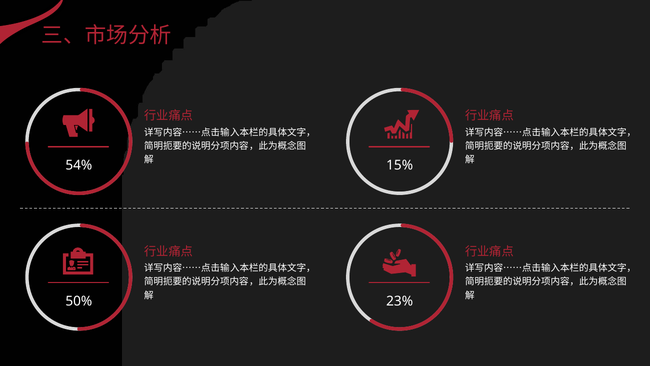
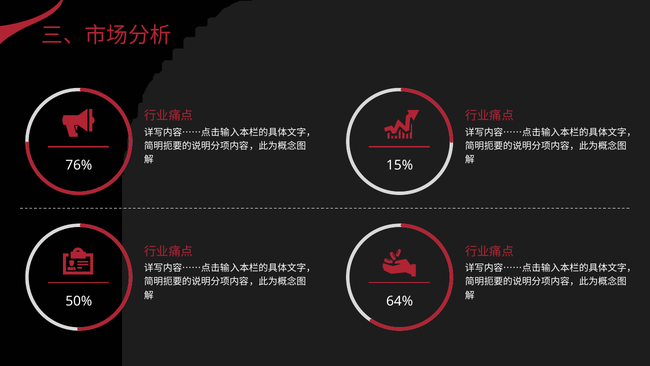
54%: 54% -> 76% (79, 165)
23%: 23% -> 64% (400, 301)
